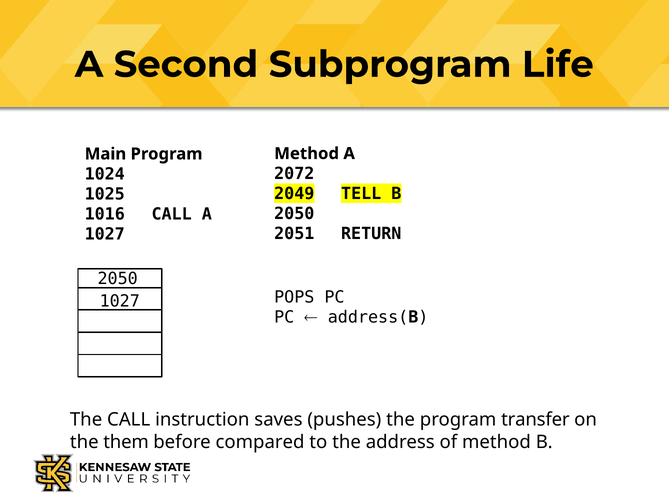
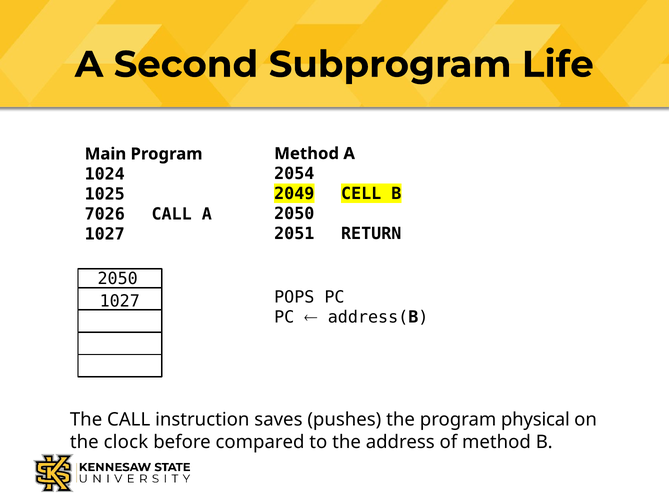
2072: 2072 -> 2054 (294, 174)
TELL: TELL -> CELL (361, 194)
1016: 1016 -> 7026 (105, 214)
transfer: transfer -> physical (535, 419)
them: them -> clock (126, 442)
